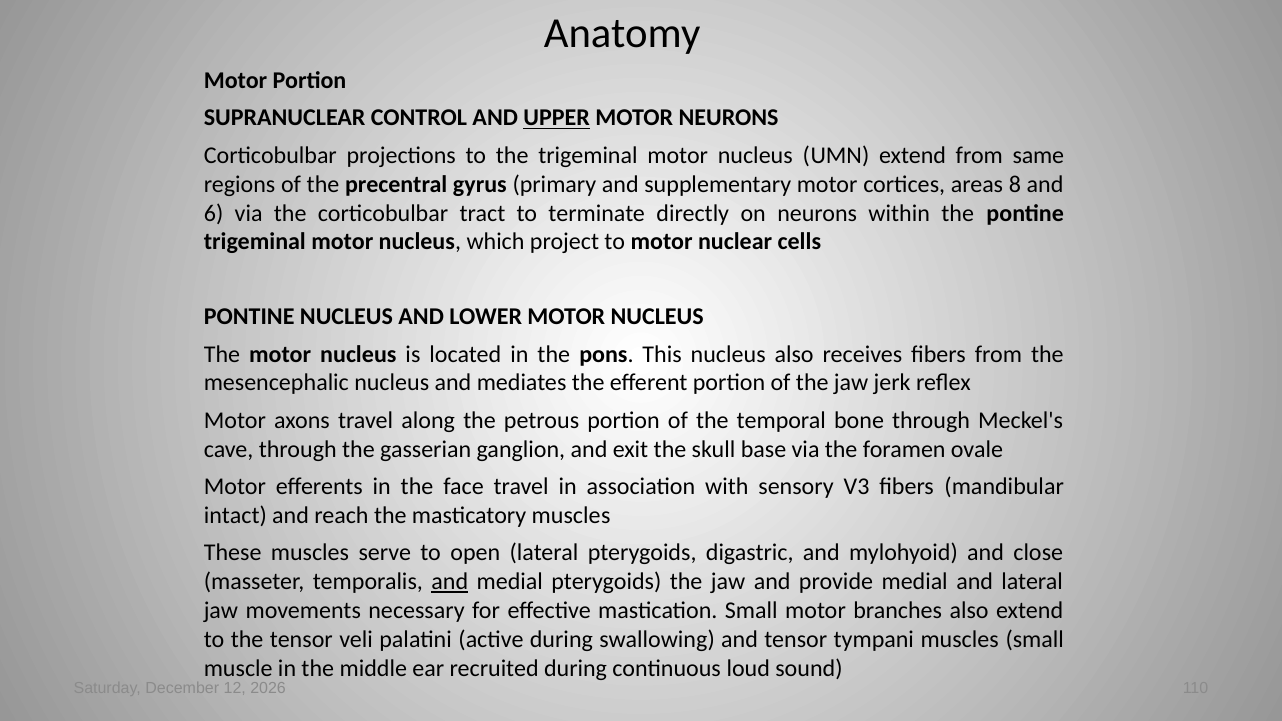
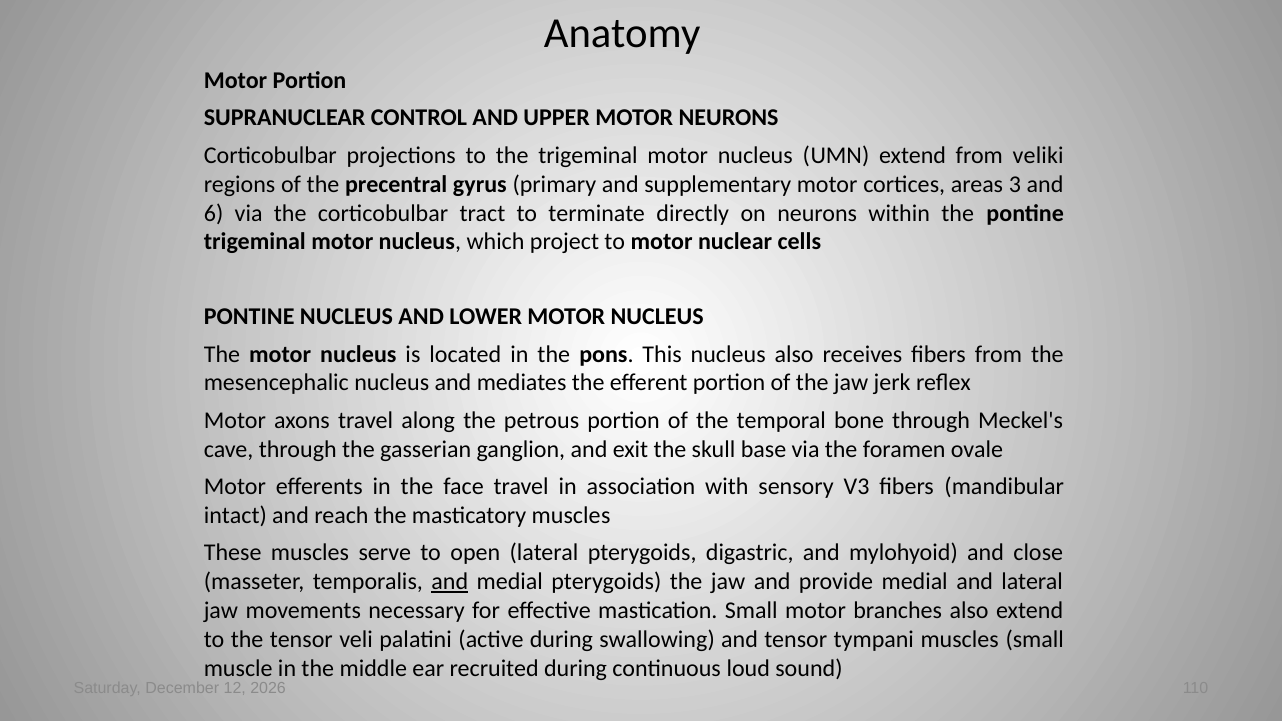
UPPER underline: present -> none (557, 118)
same: same -> veliki (1038, 155)
8: 8 -> 3 (1015, 184)
